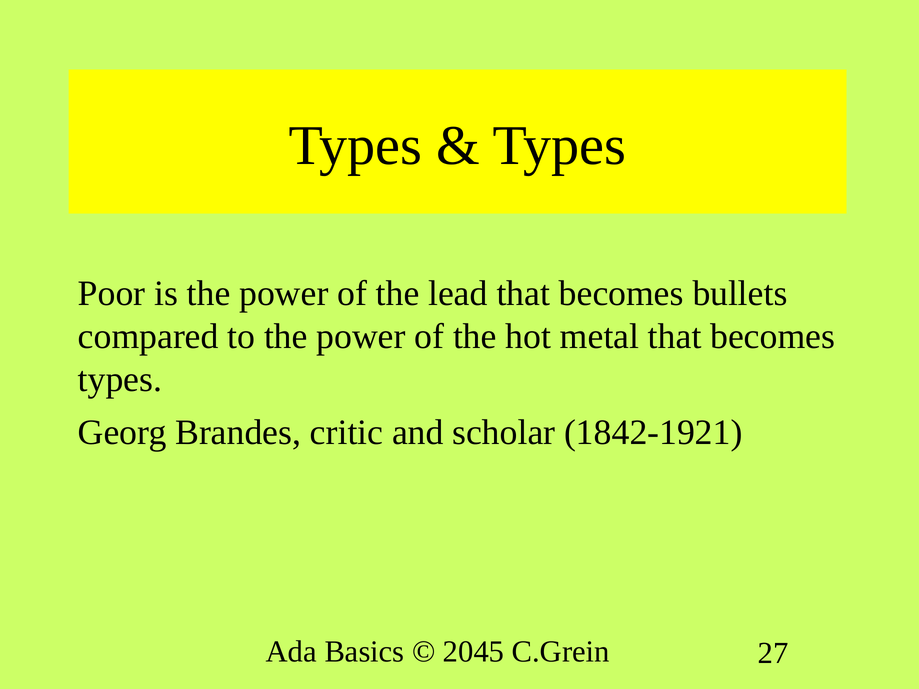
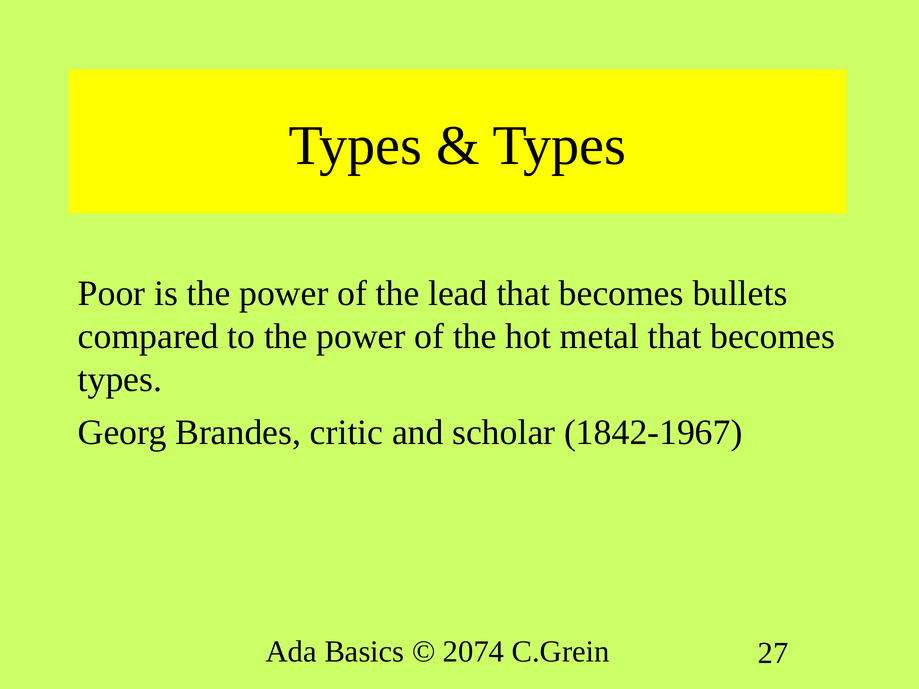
1842-1921: 1842-1921 -> 1842-1967 (653, 433)
2045: 2045 -> 2074 (474, 652)
